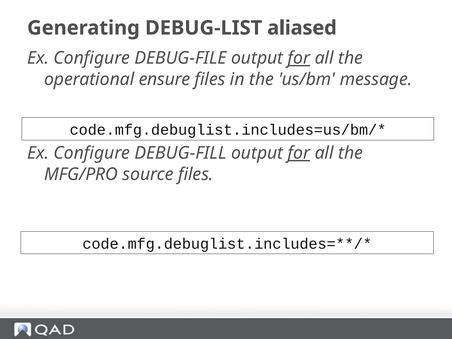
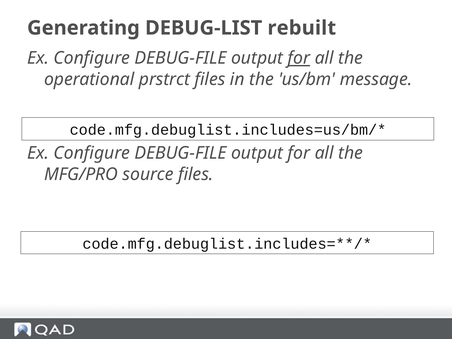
aliased: aliased -> rebuilt (302, 28)
ensure: ensure -> prstrct (164, 79)
DEBUG-FILL: DEBUG-FILL -> DEBUG-FILE (180, 153)
for underline: present -> none (299, 153)
